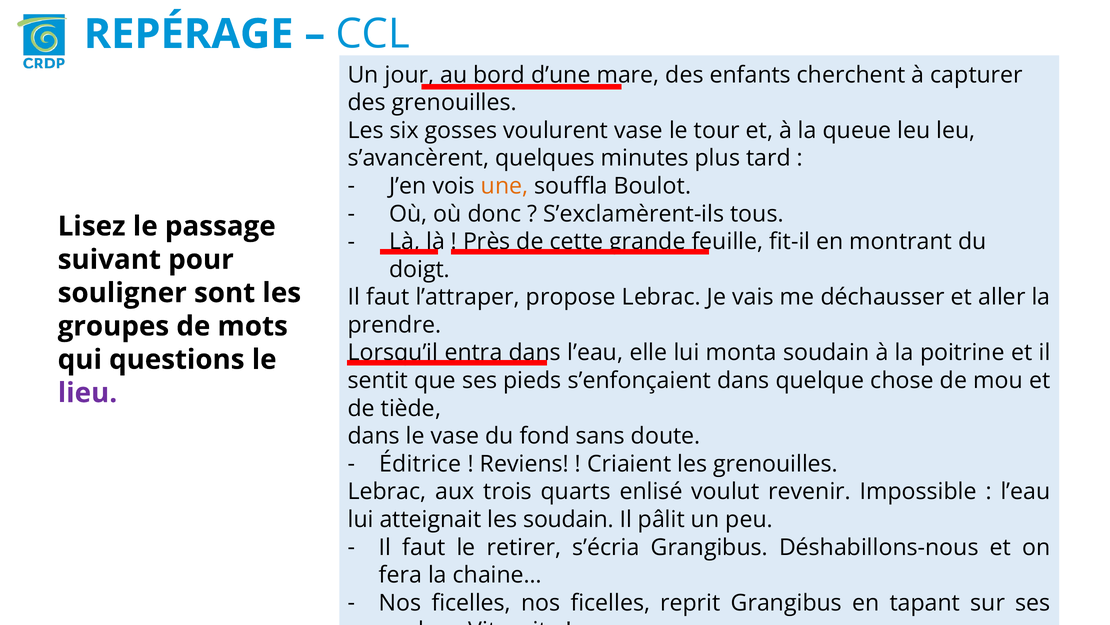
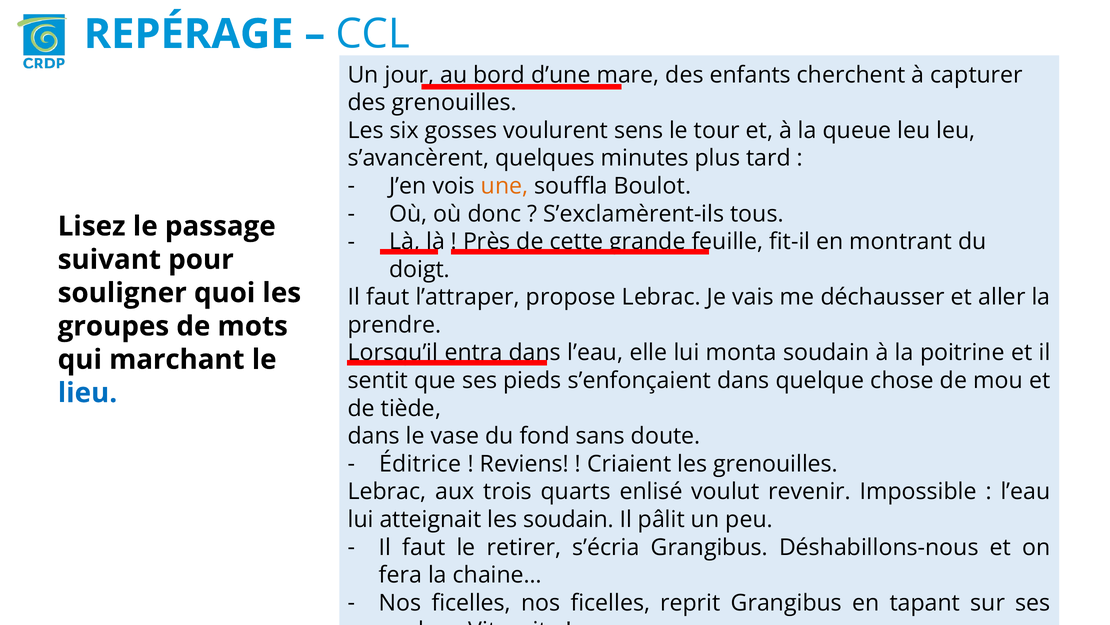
voulurent vase: vase -> sens (639, 130)
sont: sont -> quoi (225, 293)
questions: questions -> marchant (177, 359)
lieu colour: purple -> blue (87, 393)
